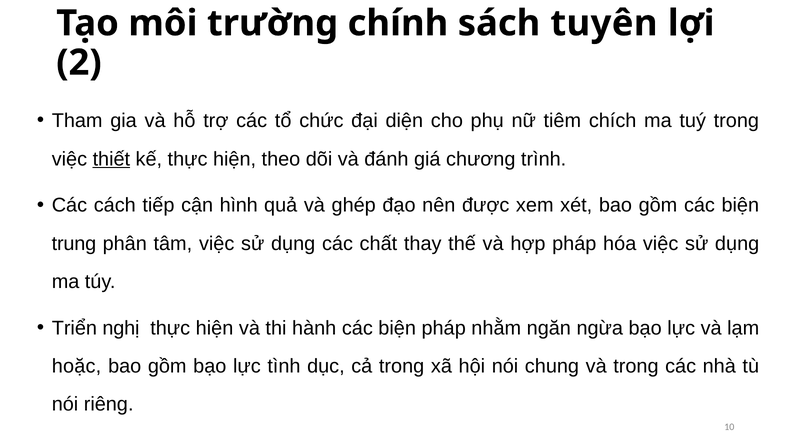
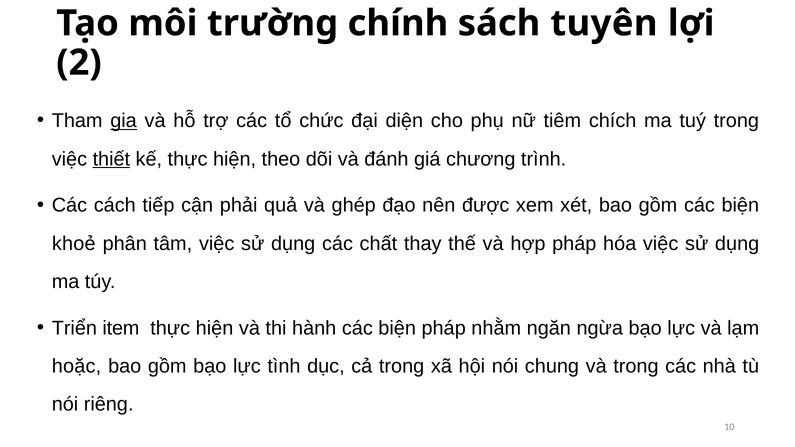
gia underline: none -> present (124, 121)
hình: hình -> phải (239, 206)
trung: trung -> khoẻ (74, 244)
nghị: nghị -> item (121, 328)
